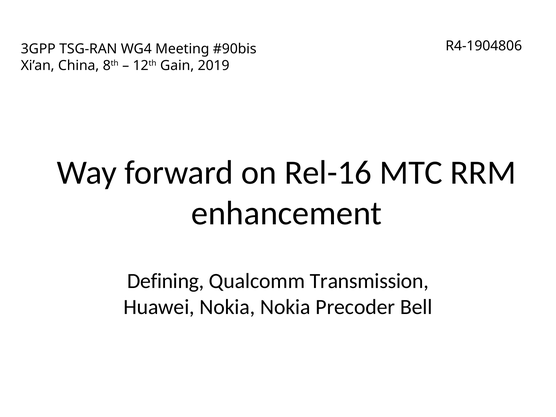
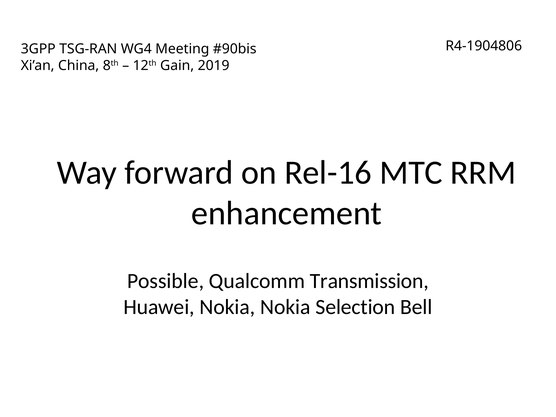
Defining: Defining -> Possible (166, 281)
Precoder: Precoder -> Selection (355, 307)
